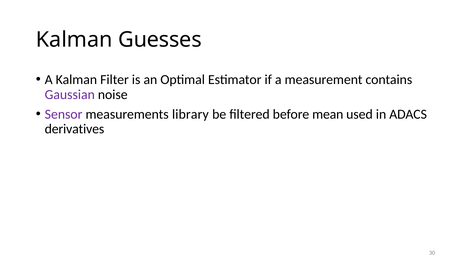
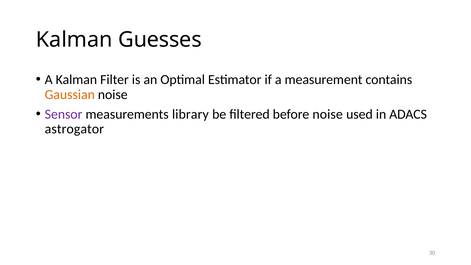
Gaussian colour: purple -> orange (70, 94)
before mean: mean -> noise (328, 114)
derivatives: derivatives -> astrogator (74, 129)
